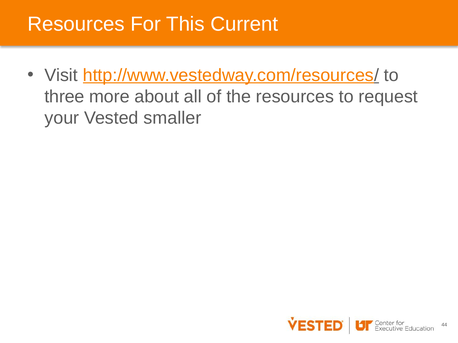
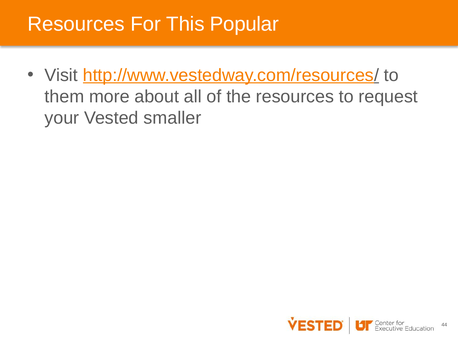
Current: Current -> Popular (244, 24)
three: three -> them (64, 97)
